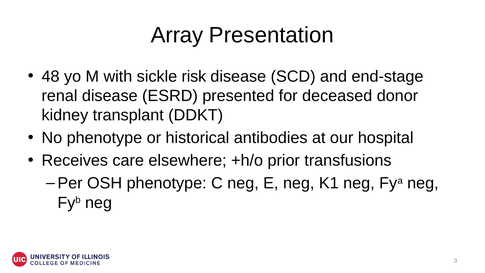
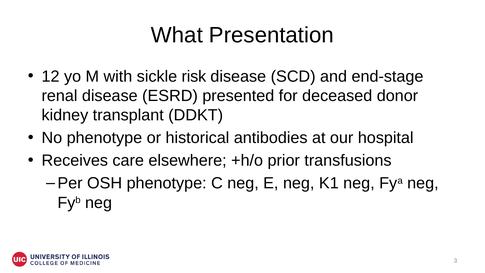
Array: Array -> What (177, 35)
48: 48 -> 12 (51, 76)
